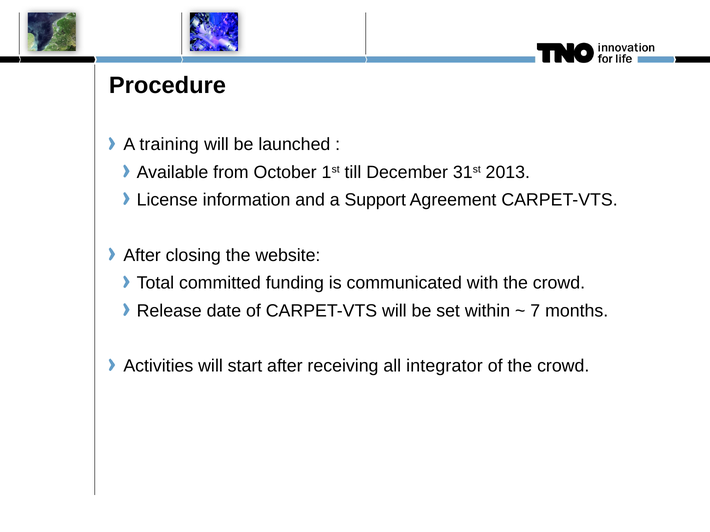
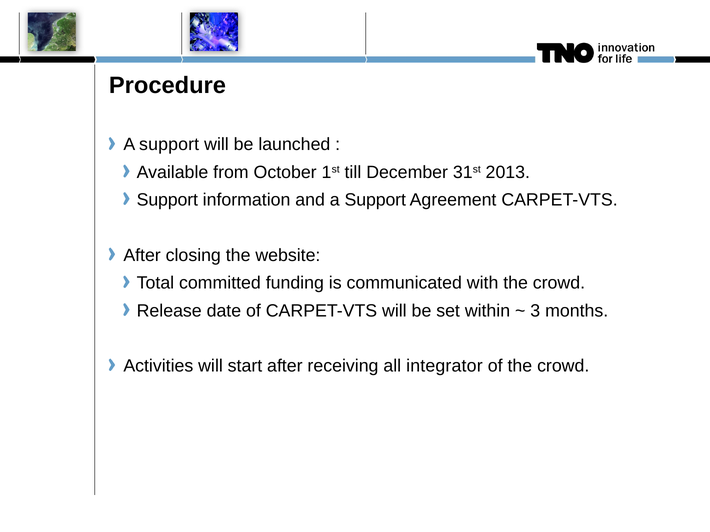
training: training -> support (169, 145)
License: License -> Support (167, 200)
7: 7 -> 3 (535, 311)
